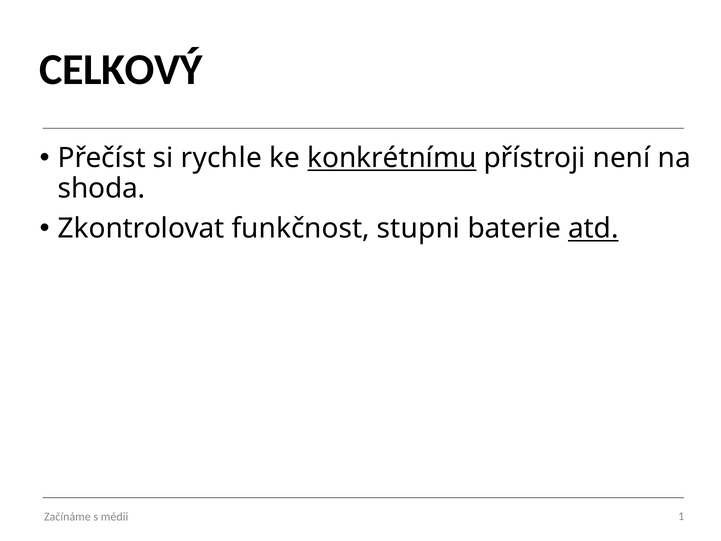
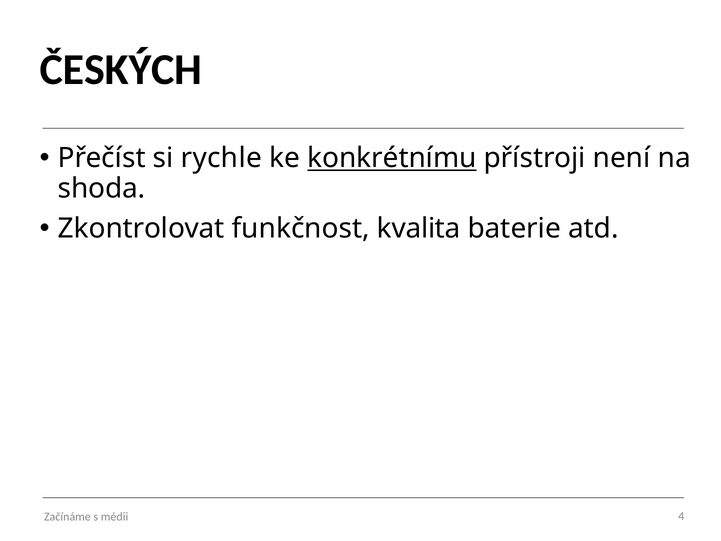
CELKOVÝ: CELKOVÝ -> ČESKÝCH (121, 70)
stupni: stupni -> kvalita (419, 229)
atd underline: present -> none (593, 229)
1: 1 -> 4 (681, 516)
